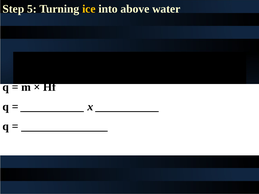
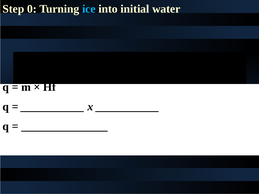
5: 5 -> 0 (32, 9)
ice colour: yellow -> light blue (89, 9)
above: above -> initial (135, 9)
